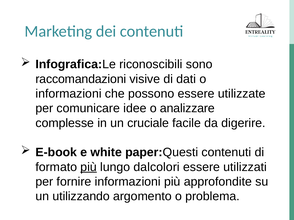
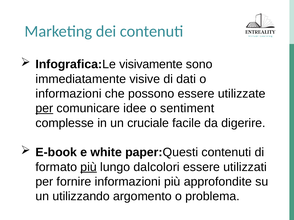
riconoscibili: riconoscibili -> visivamente (151, 64)
raccomandazioni: raccomandazioni -> immediatamente (81, 79)
per underline: none -> present (44, 109)
analizzare: analizzare -> sentiment (187, 109)
